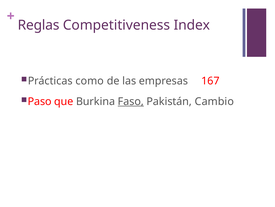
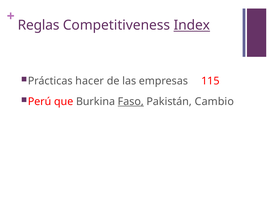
Index underline: none -> present (192, 25)
como: como -> hacer (90, 81)
167: 167 -> 115 (210, 81)
Paso: Paso -> Perú (40, 101)
